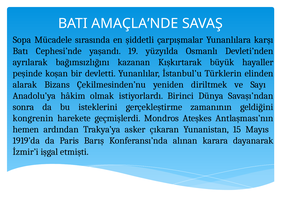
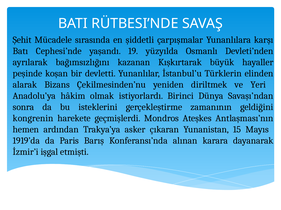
AMAÇLA’NDE: AMAÇLA’NDE -> RÜTBESI’NDE (135, 23)
Sopa: Sopa -> Şehit (22, 40)
Sayı: Sayı -> Yeri (258, 85)
